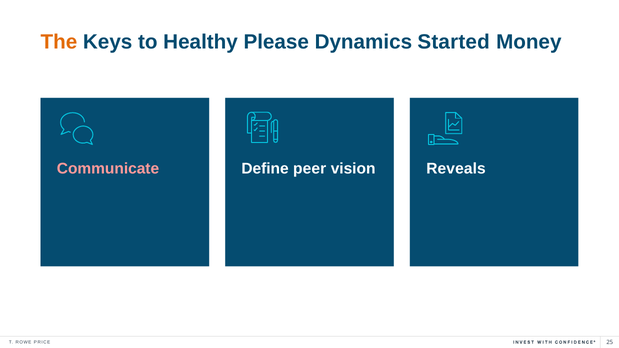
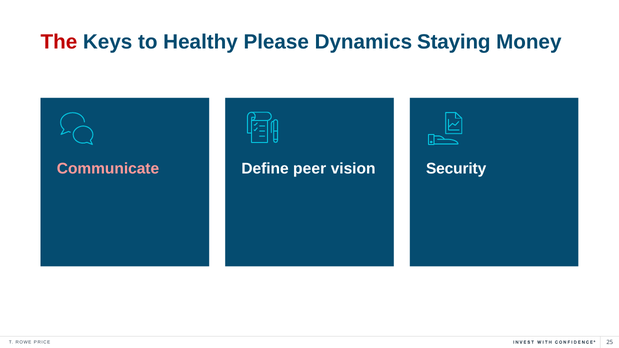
The colour: orange -> red (59, 42)
Started: Started -> Staying (454, 42)
Reveals: Reveals -> Security (456, 169)
